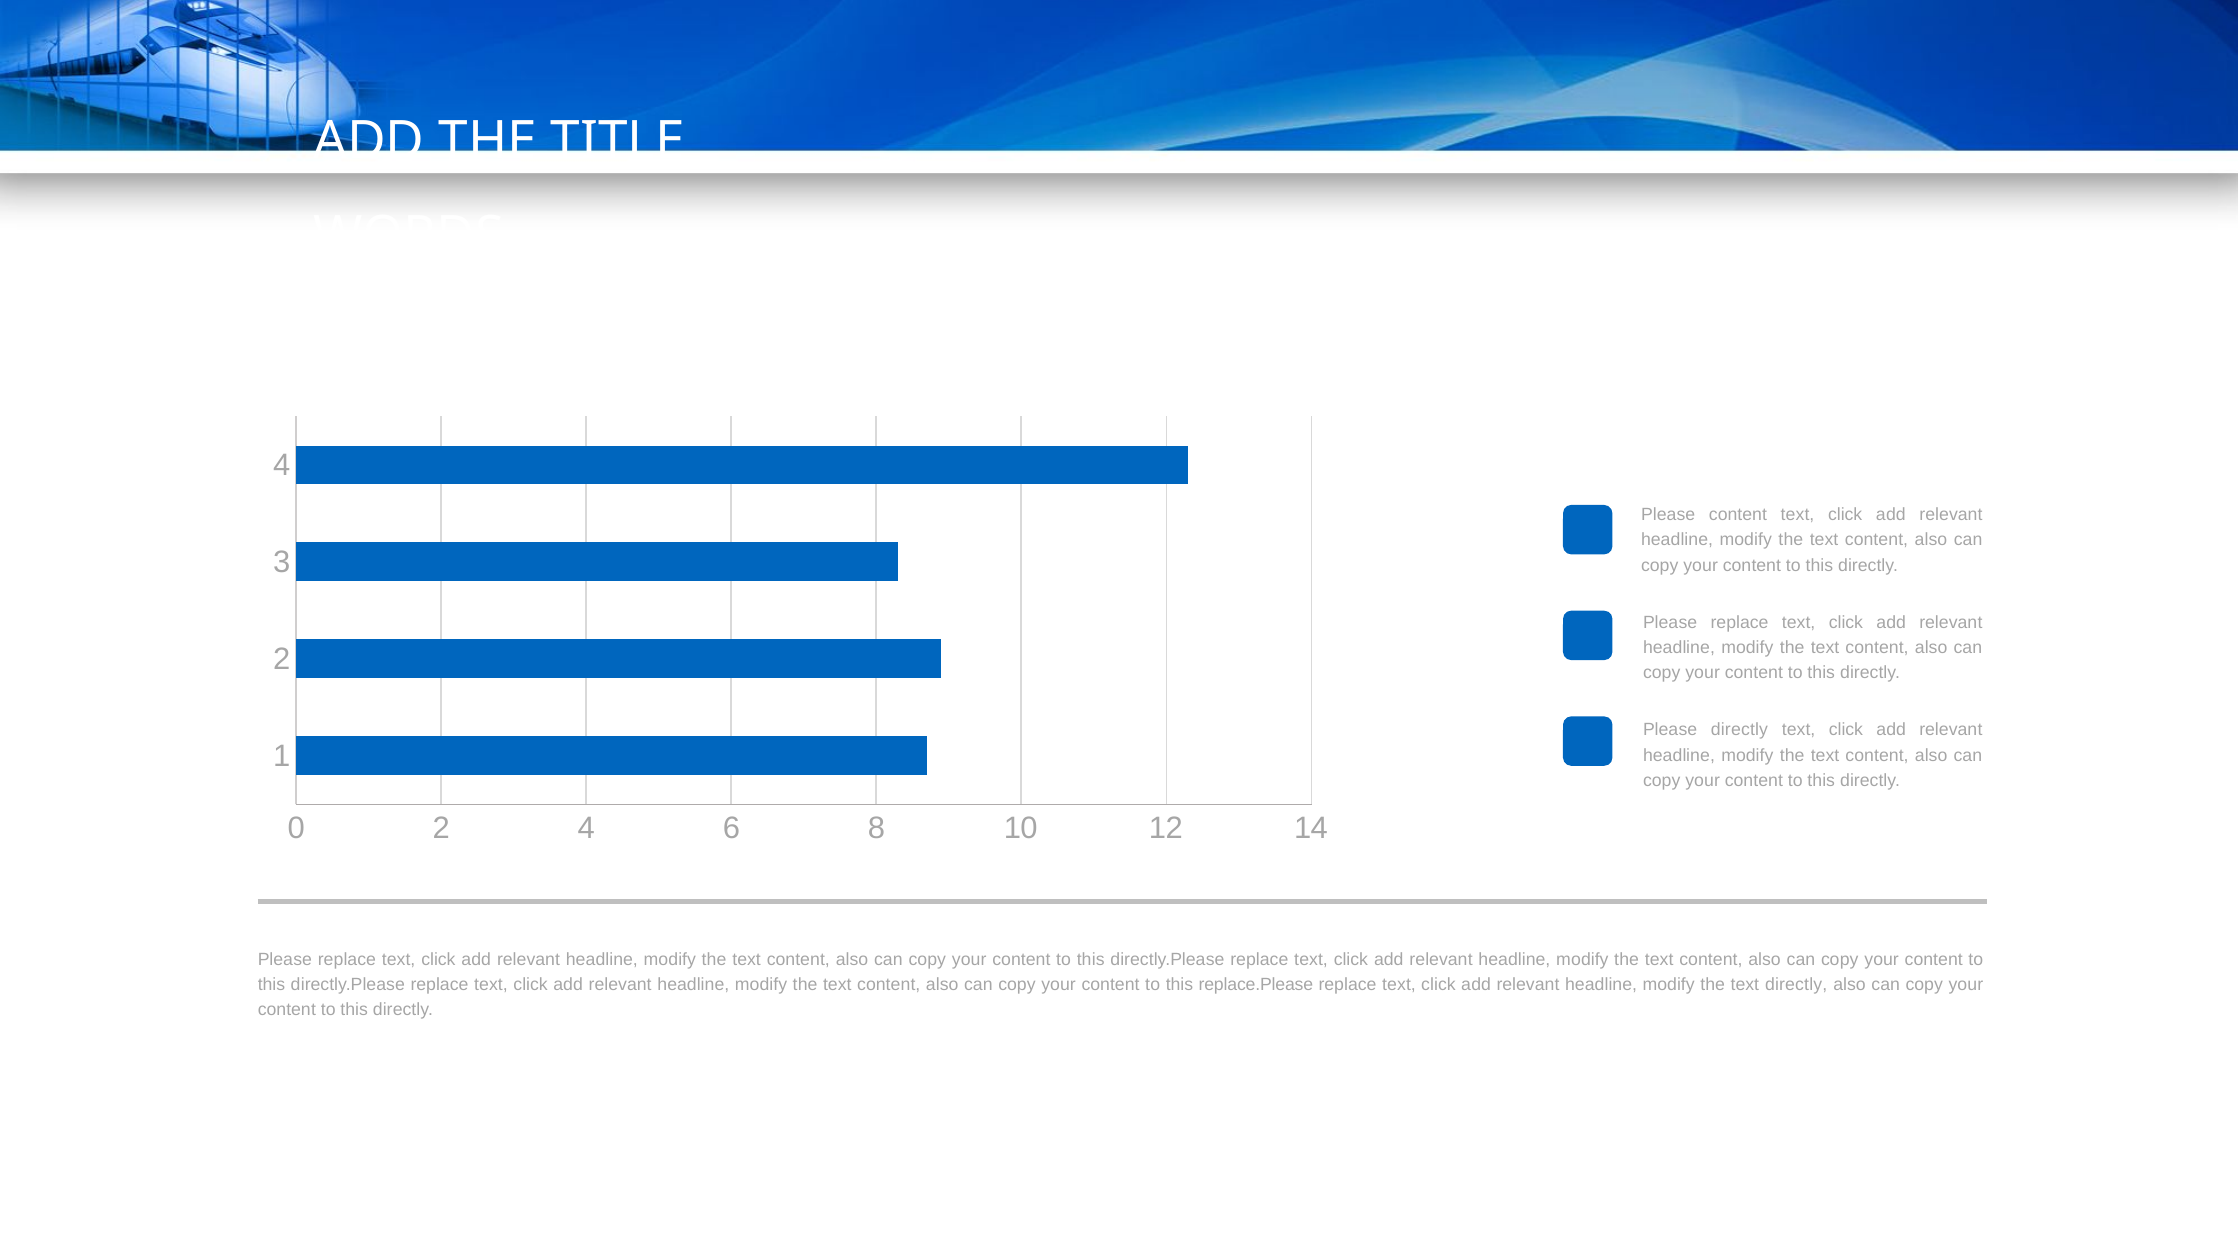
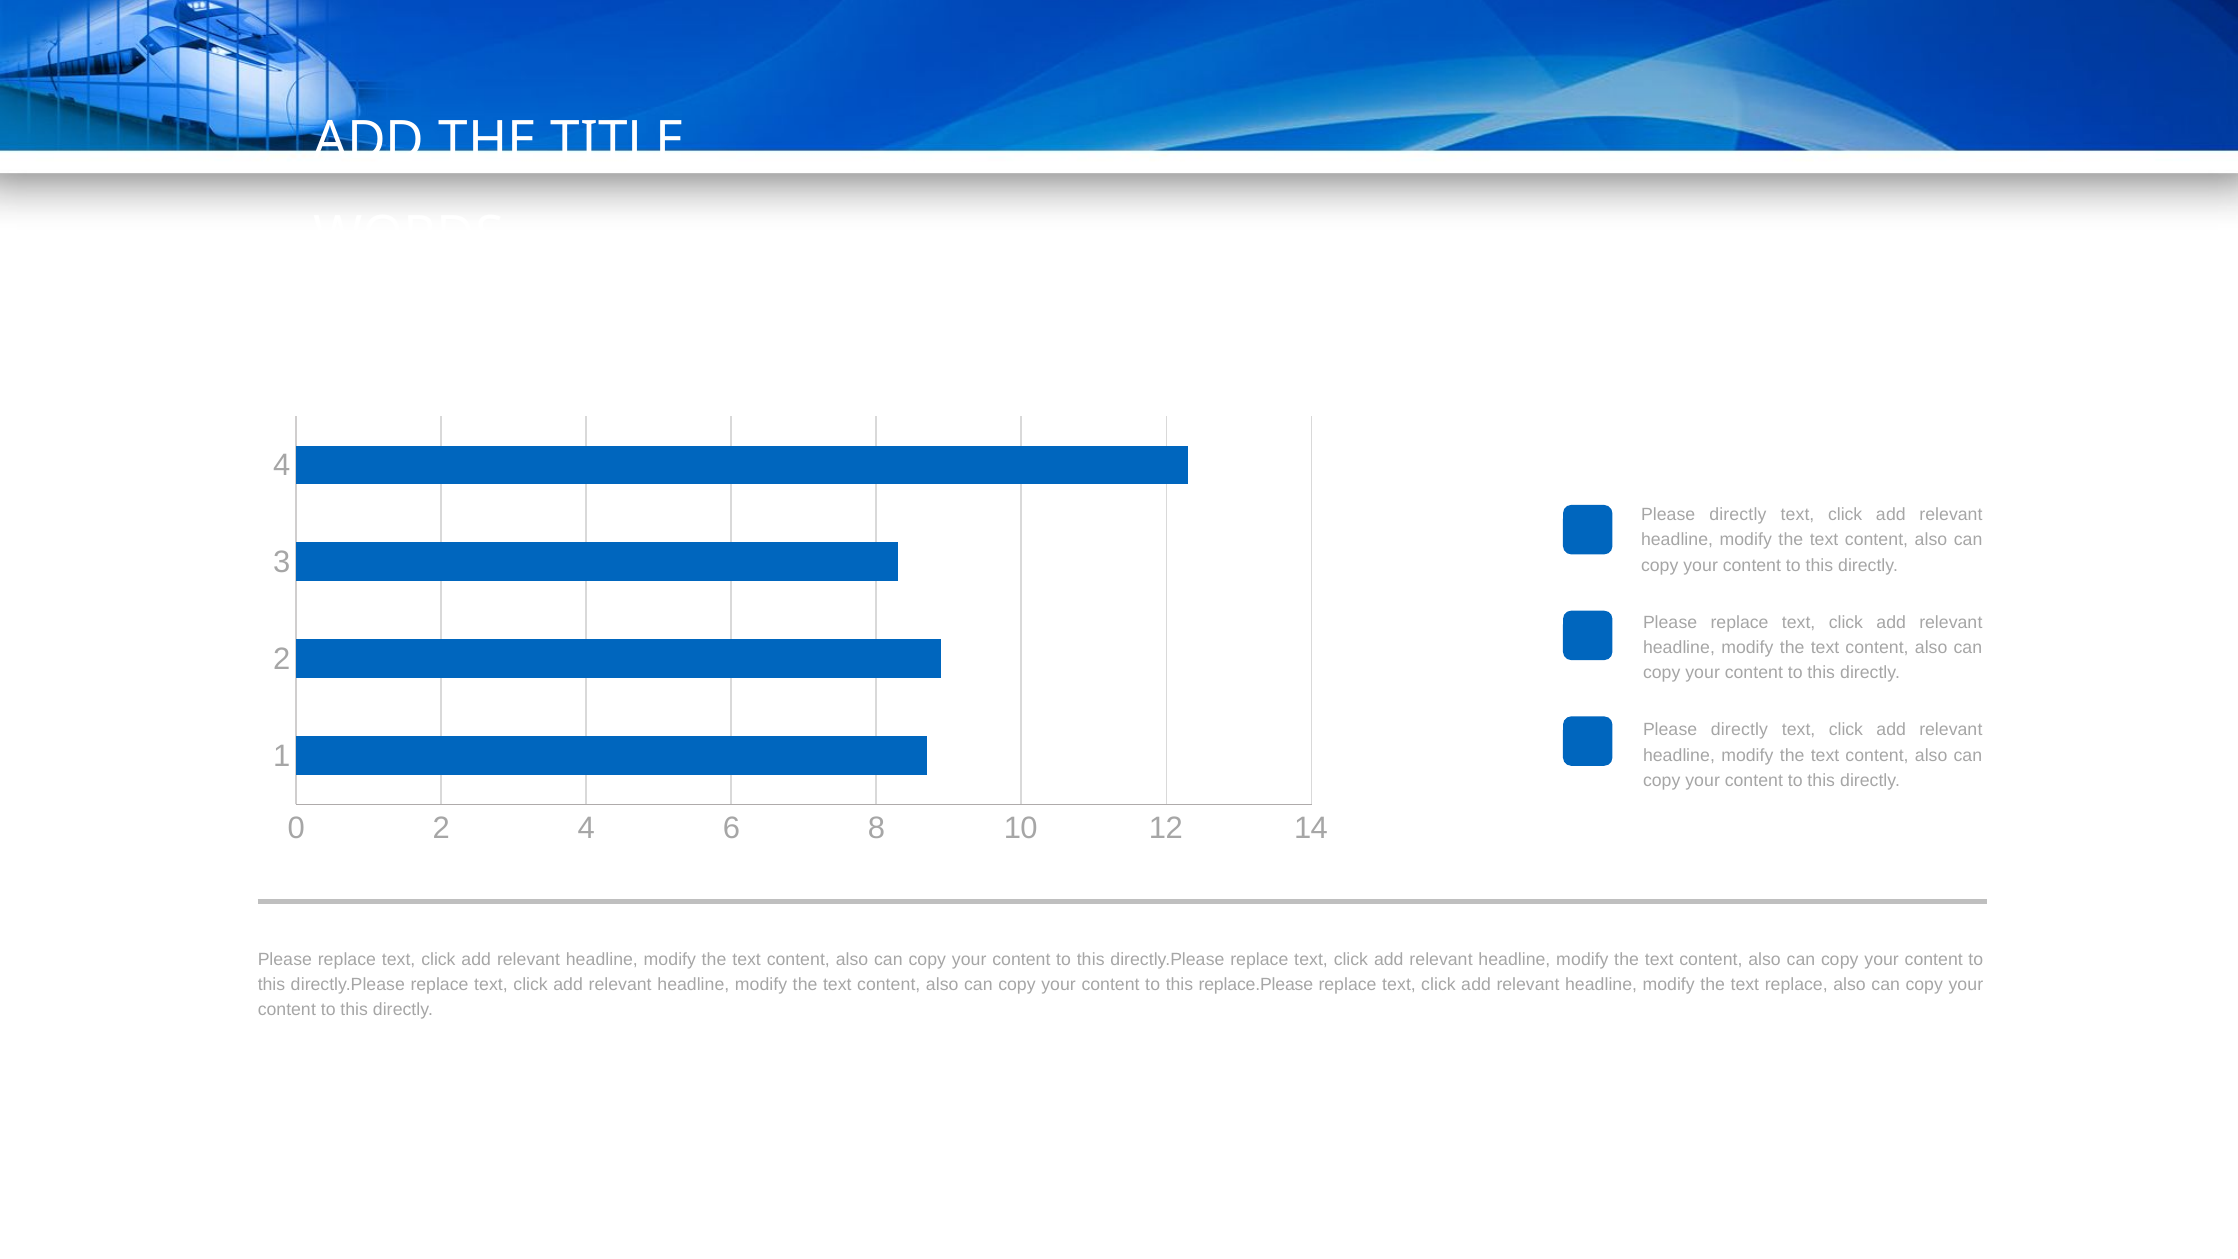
content: content -> directly (1738, 515)
text directly: directly -> replace (1796, 984)
